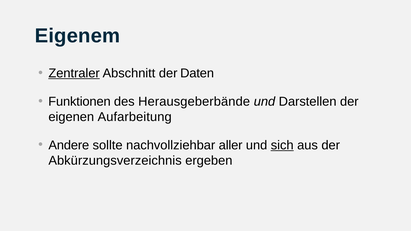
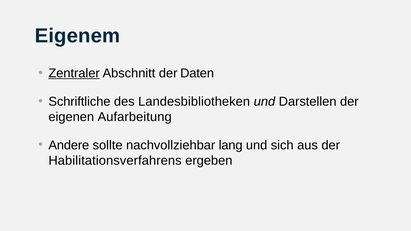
Funktionen: Funktionen -> Schriftliche (79, 102)
Herausgeberbände: Herausgeberbände -> Landesbibliotheken (194, 102)
aller: aller -> lang (231, 145)
sich underline: present -> none (282, 145)
Abkürzungsverzeichnis: Abkürzungsverzeichnis -> Habilitationsverfahrens (115, 161)
